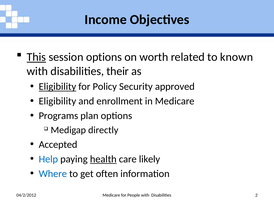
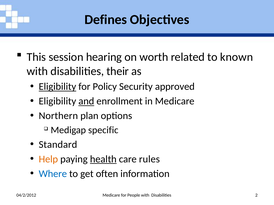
Income: Income -> Defines (106, 20)
This underline: present -> none (36, 57)
session options: options -> hearing (104, 57)
and underline: none -> present (86, 101)
Programs: Programs -> Northern (58, 116)
directly: directly -> specific (103, 130)
Accepted: Accepted -> Standard (58, 145)
Help colour: blue -> orange (48, 159)
likely: likely -> rules (149, 159)
